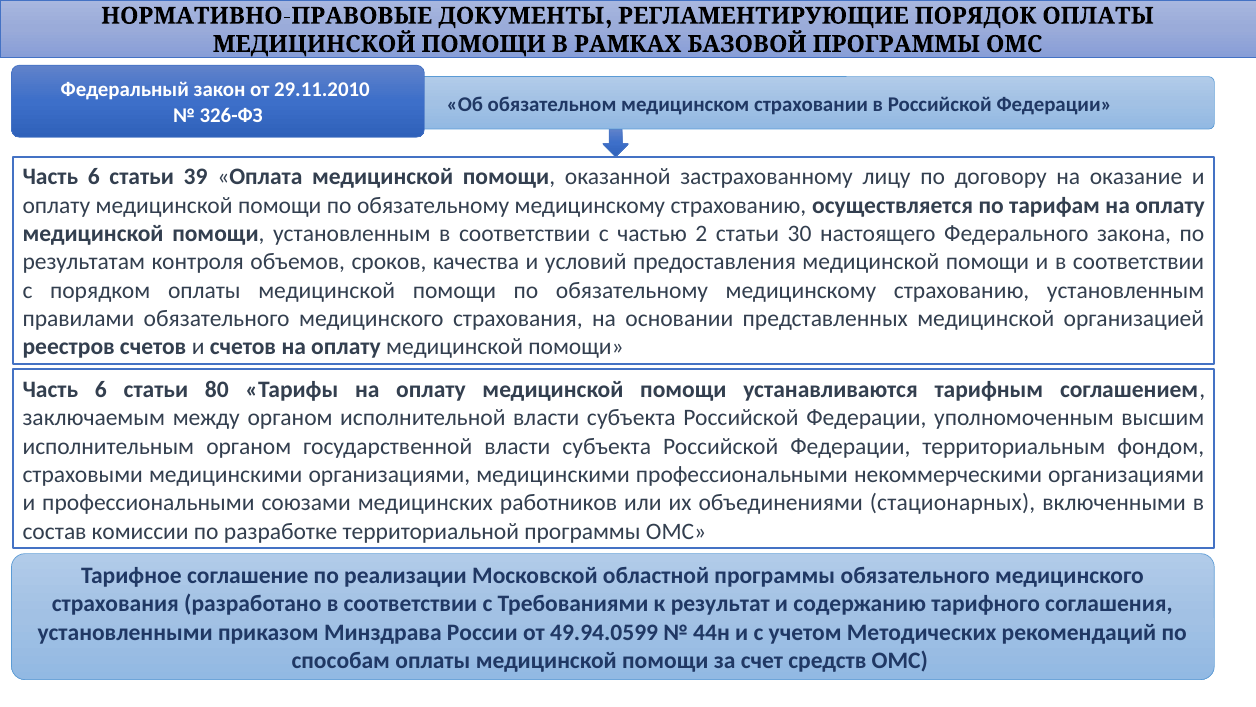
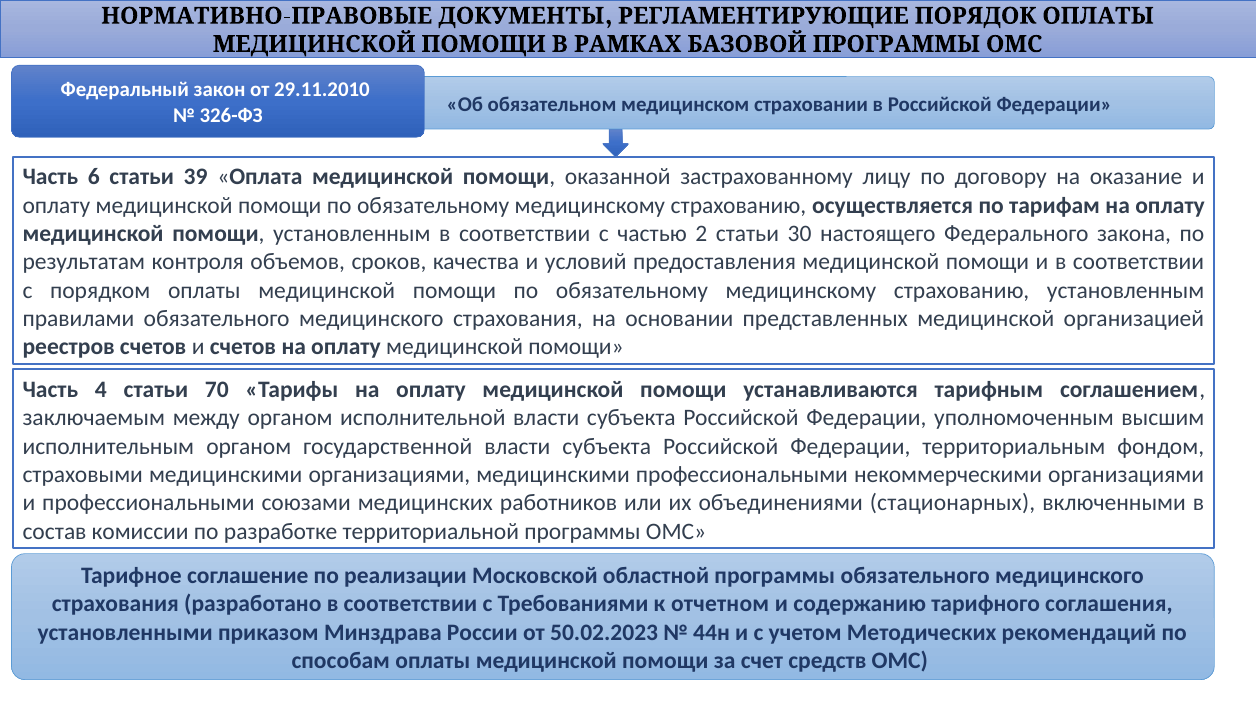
6: 6 -> 4 (101, 390)
80: 80 -> 70 (217, 390)
результат: результат -> отчетном (720, 604)
49.94.0599: 49.94.0599 -> 50.02.2023 (604, 632)
